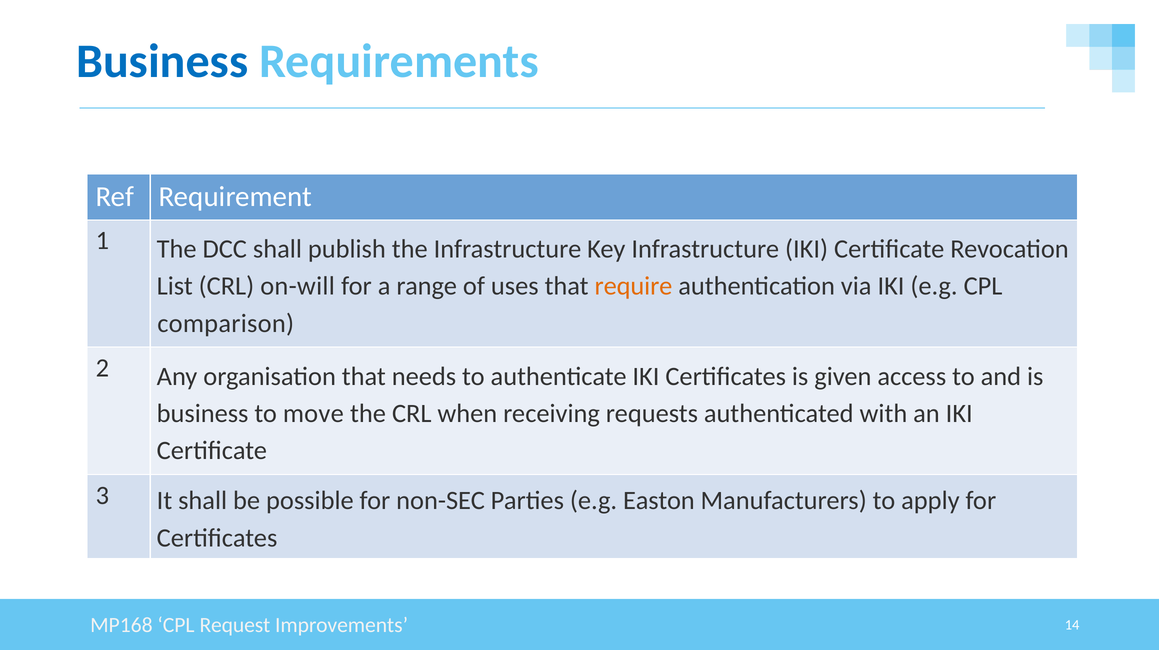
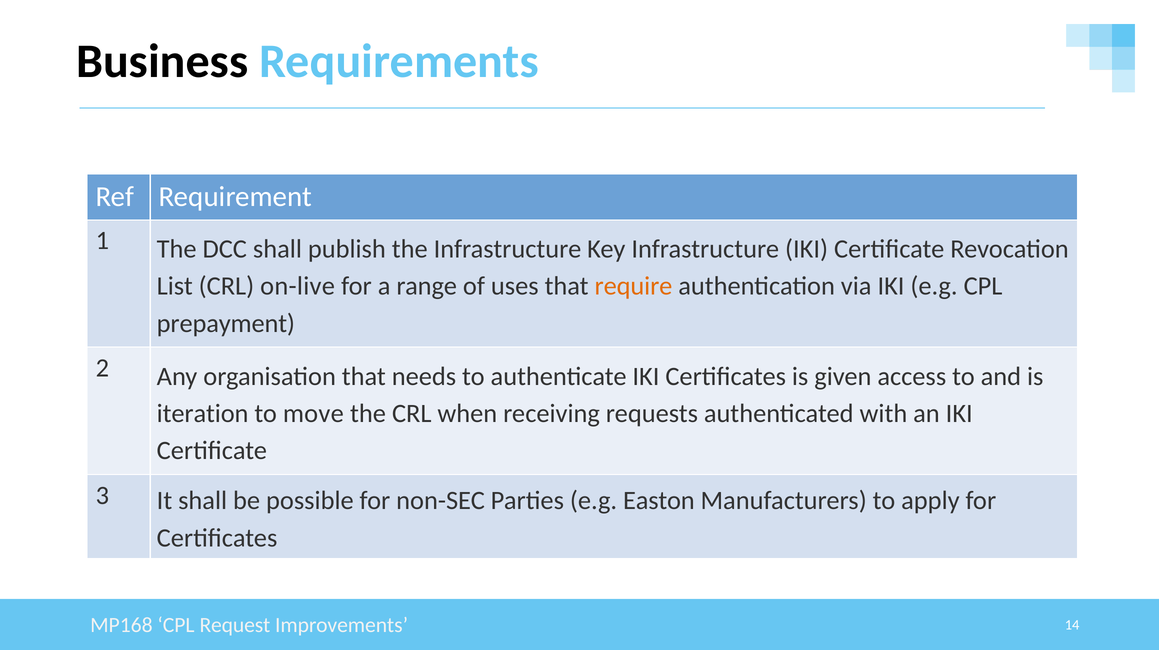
Business colour: blue -> black (162, 61)
on-will: on-will -> on-live (298, 286)
comparison: comparison -> prepayment (226, 323)
business: business -> iteration (203, 413)
